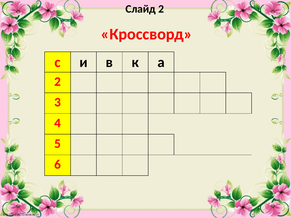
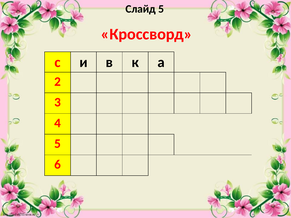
Слайд 2: 2 -> 5 (161, 9)
